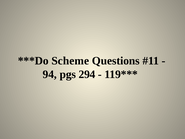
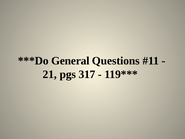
Scheme: Scheme -> General (70, 61)
94: 94 -> 21 (50, 74)
294: 294 -> 317 (87, 74)
